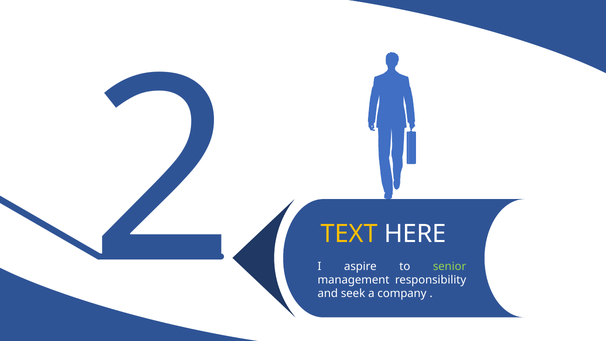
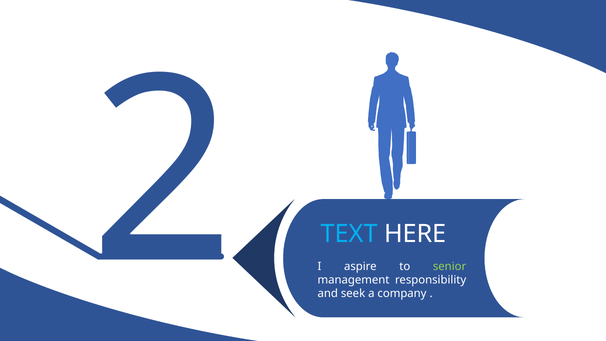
TEXT colour: yellow -> light blue (349, 234)
